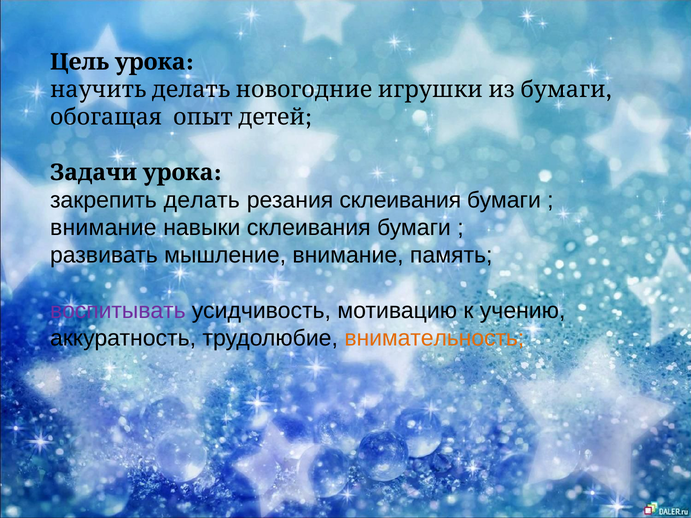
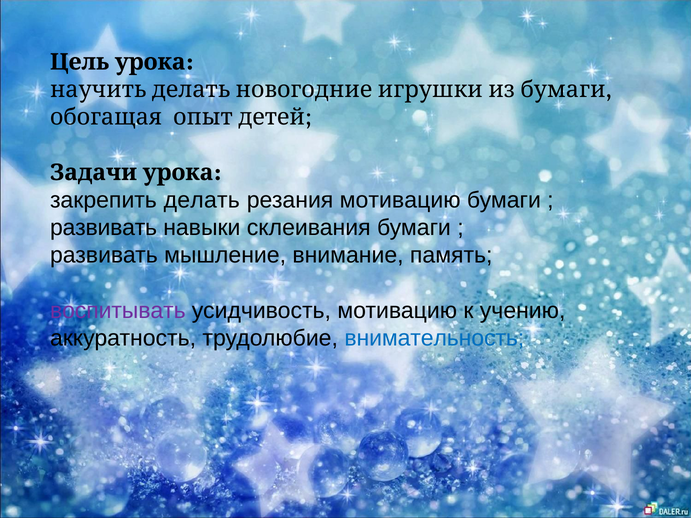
резания склеивания: склеивания -> мотивацию (400, 200)
внимание: внимание -> развивать (104, 228)
внимательность colour: orange -> blue (434, 338)
